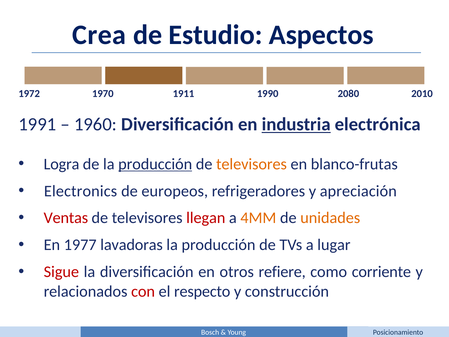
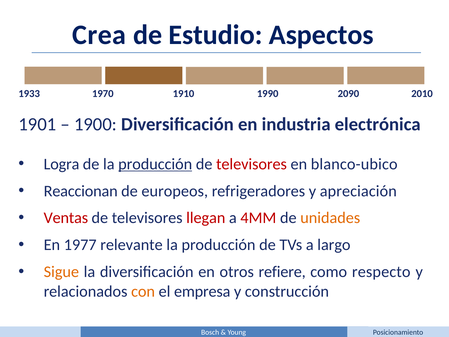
1972: 1972 -> 1933 (29, 94)
1911: 1911 -> 1910 (184, 94)
2080: 2080 -> 2090 (348, 94)
1991: 1991 -> 1901 (37, 124)
1960: 1960 -> 1900 (95, 124)
industria underline: present -> none (296, 124)
televisores colour: orange -> red (252, 164)
blanco-frutas: blanco-frutas -> blanco-ubico (354, 164)
Electronics: Electronics -> Reaccionan (81, 191)
4MM colour: orange -> red (258, 218)
lavadoras: lavadoras -> relevante (132, 245)
lugar: lugar -> largo (334, 245)
Sigue colour: red -> orange (61, 272)
corriente: corriente -> respecto (381, 272)
con colour: red -> orange (143, 291)
respecto: respecto -> empresa (202, 291)
